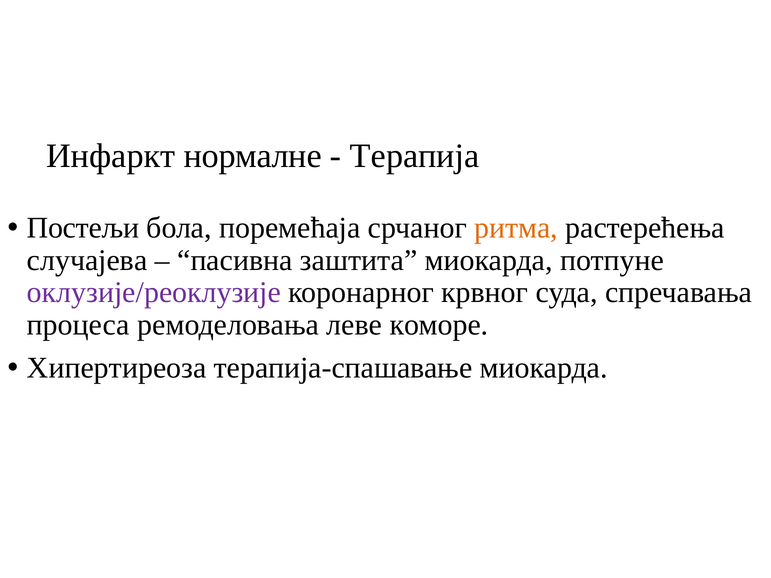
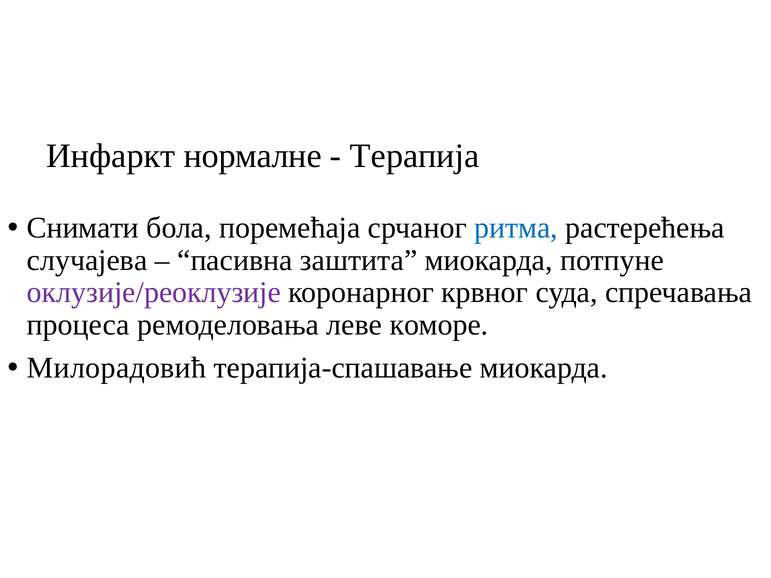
Постељи: Постељи -> Снимати (83, 228)
ритма colour: orange -> blue (516, 228)
Хипертиреоза: Хипертиреоза -> Милорадовић (117, 368)
